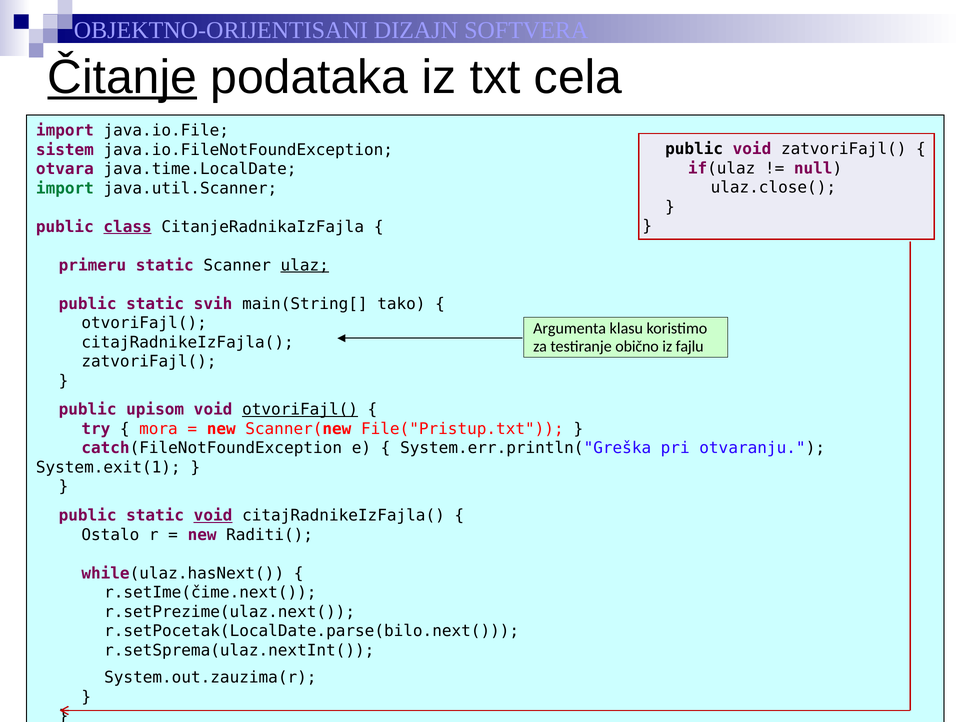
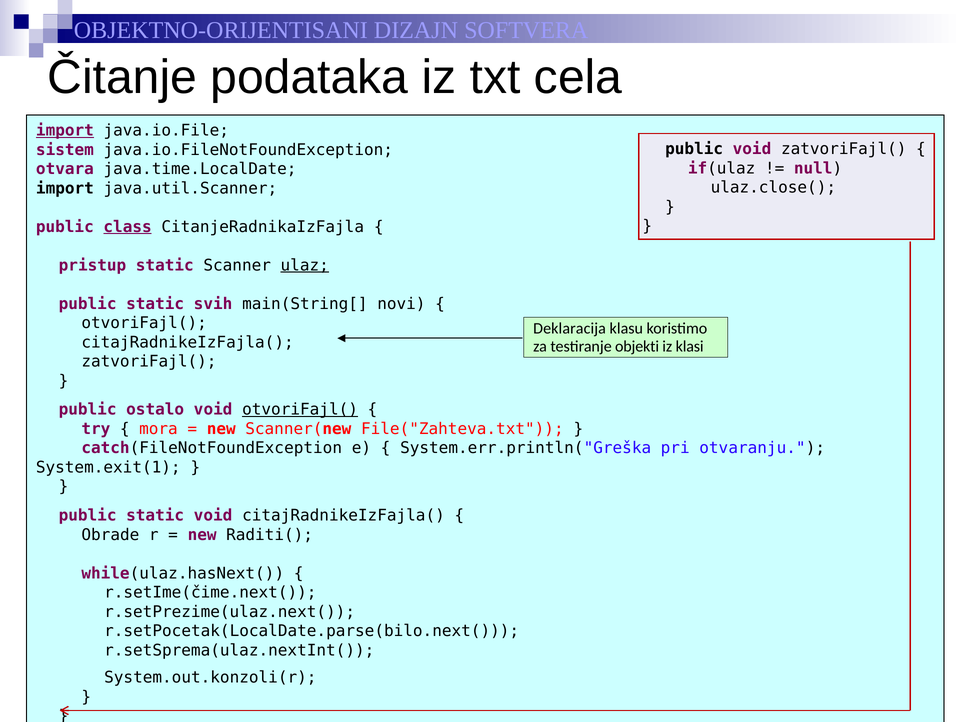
Čitanje underline: present -> none (122, 77)
import underline: none -> present (65, 131)
import colour: green -> black (65, 188)
primeru: primeru -> pristup (92, 265)
tako: tako -> novi (401, 304)
Argumenta: Argumenta -> Deklaracija (570, 328)
obično: obično -> objekti (637, 347)
fajlu: fajlu -> klasi (690, 347)
upisom: upisom -> ostalo (155, 410)
File("Pristup.txt: File("Pristup.txt -> File("Zahteva.txt (462, 429)
void underline: present -> none (213, 516)
Ostalo: Ostalo -> Obrade (110, 535)
System.out.zauzima(r: System.out.zauzima(r -> System.out.konzoli(r (210, 678)
